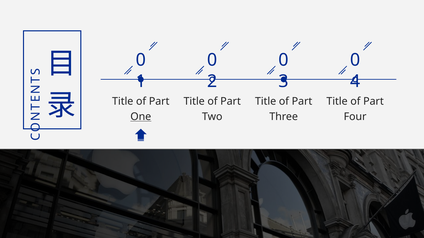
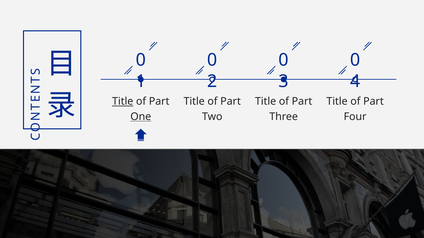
Title underline: none -> present (123, 102)
